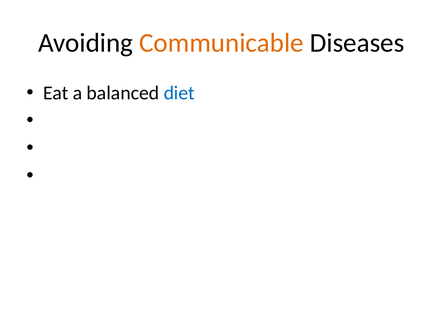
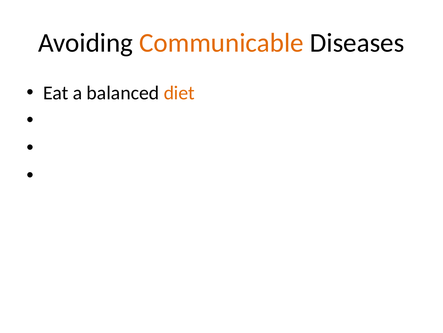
diet colour: blue -> orange (179, 93)
